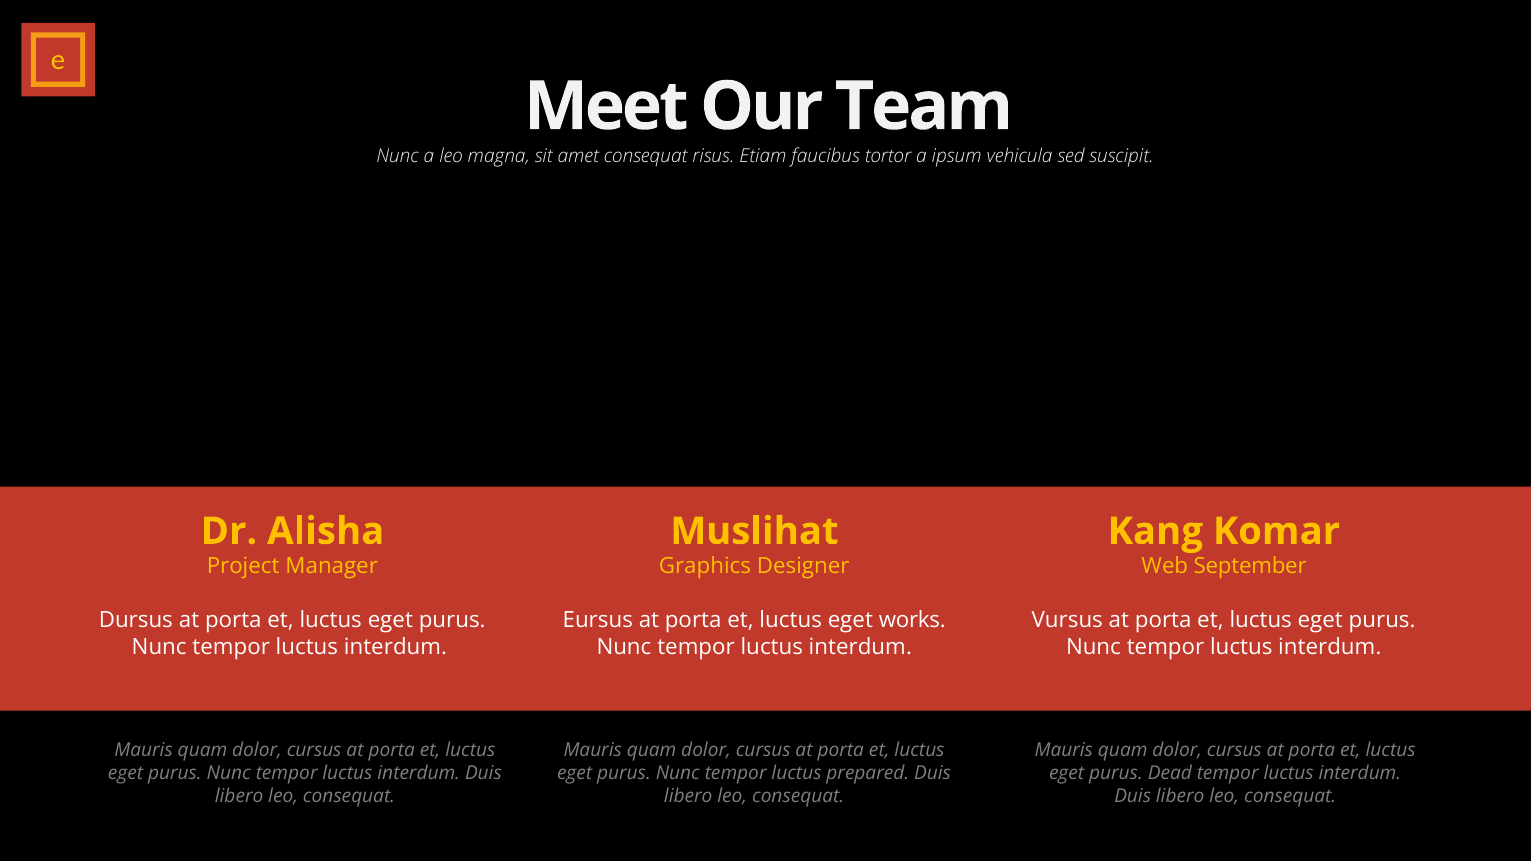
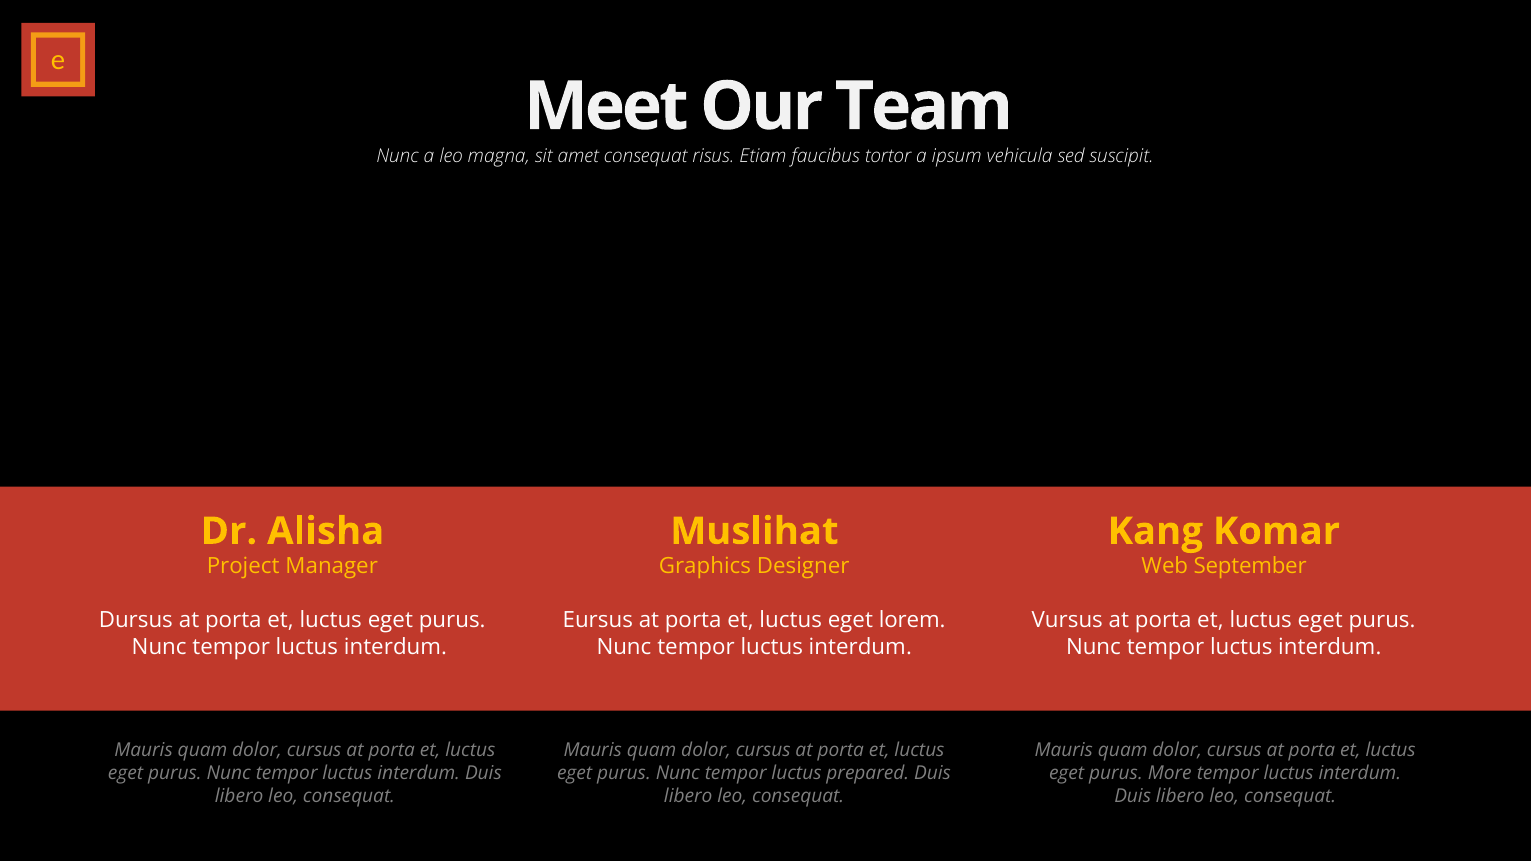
works: works -> lorem (912, 620)
Dead: Dead -> More (1170, 773)
